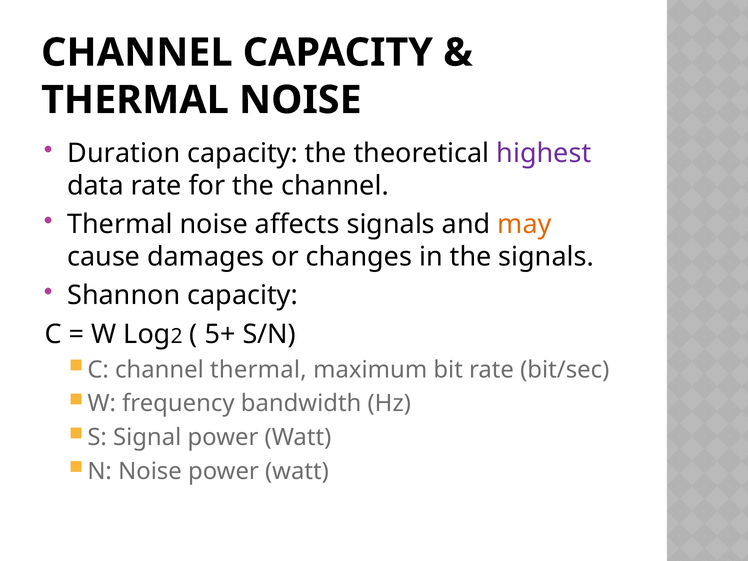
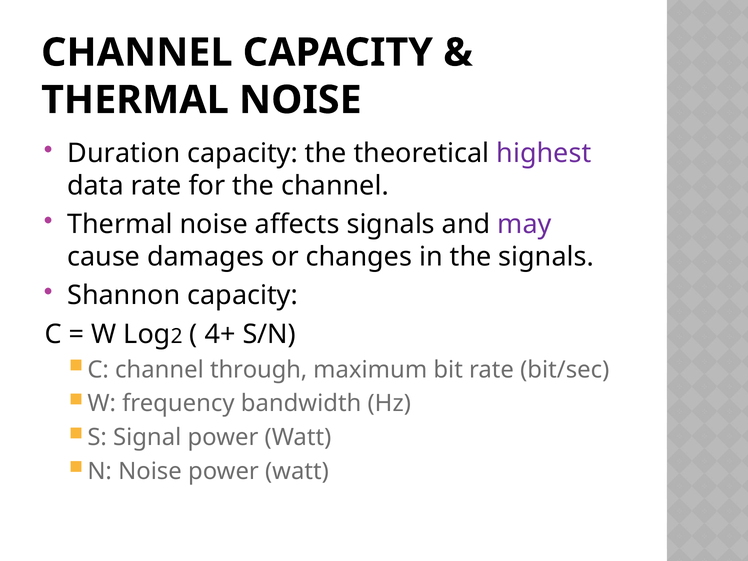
may colour: orange -> purple (525, 224)
5+: 5+ -> 4+ (220, 334)
channel thermal: thermal -> through (259, 370)
